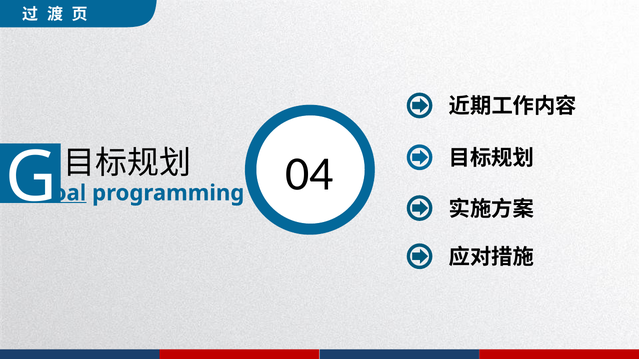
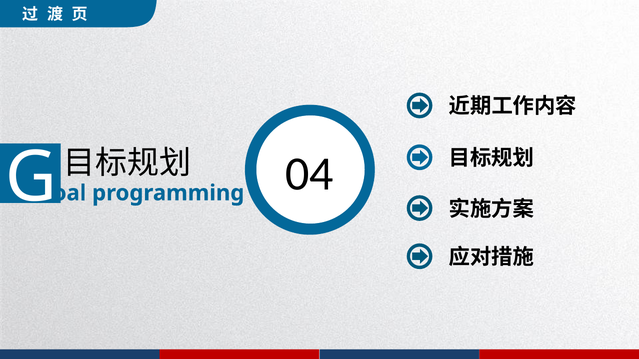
oal underline: present -> none (70, 193)
